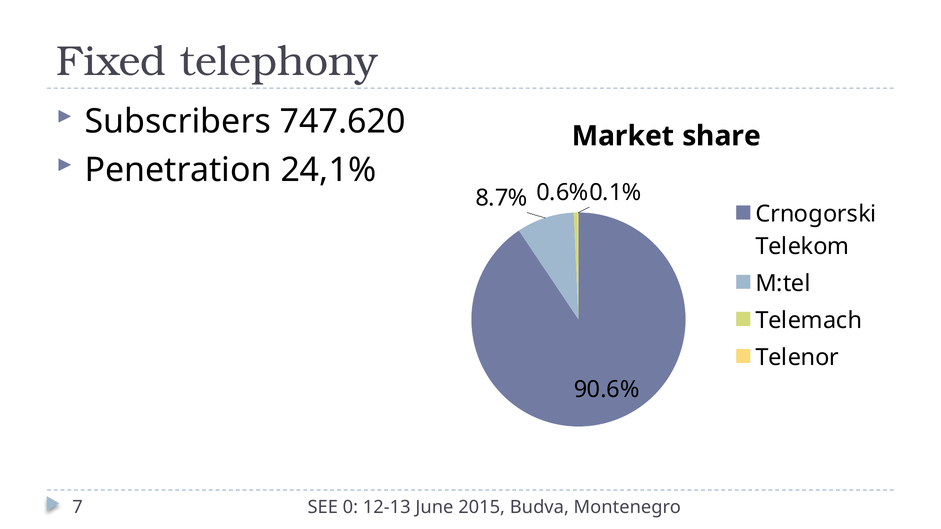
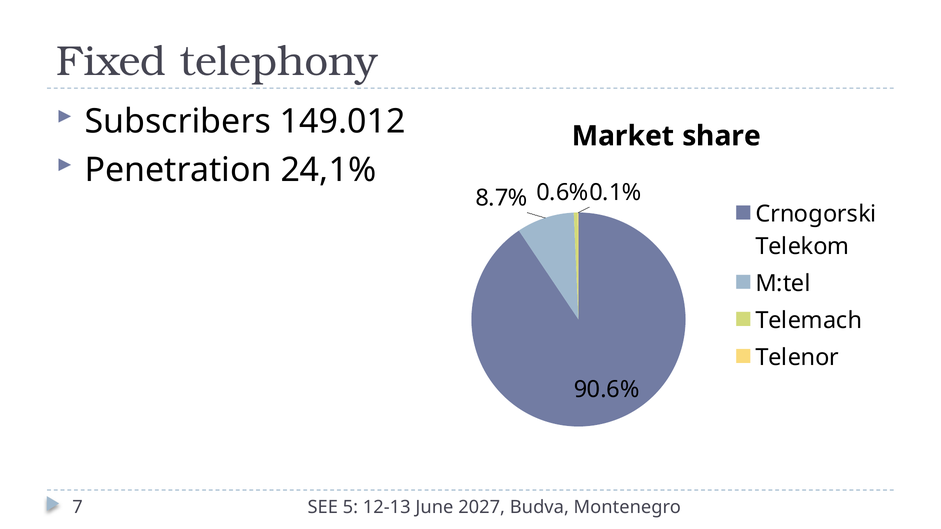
747.620: 747.620 -> 149.012 (343, 121)
0: 0 -> 5 (350, 507)
2015: 2015 -> 2027 (482, 507)
